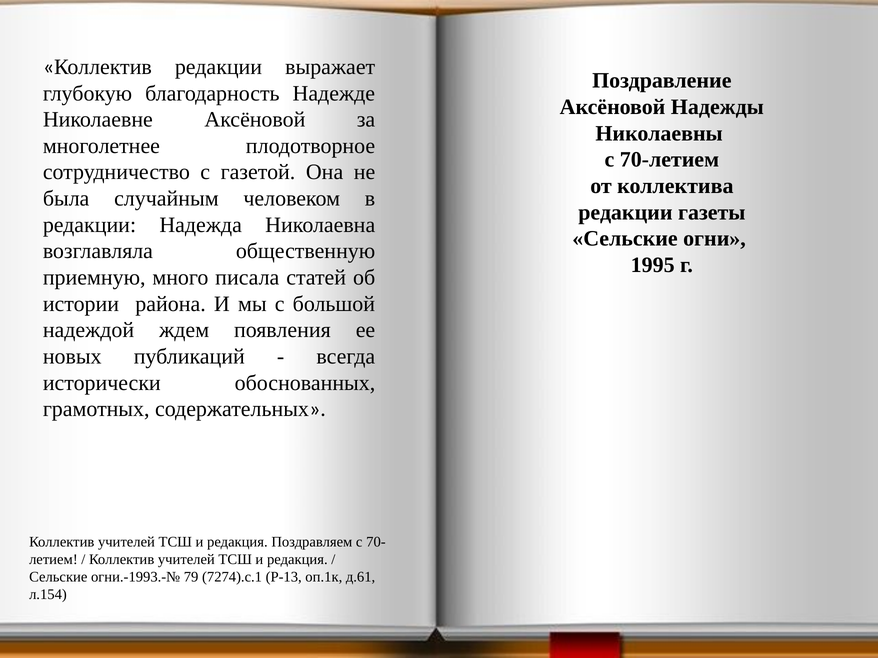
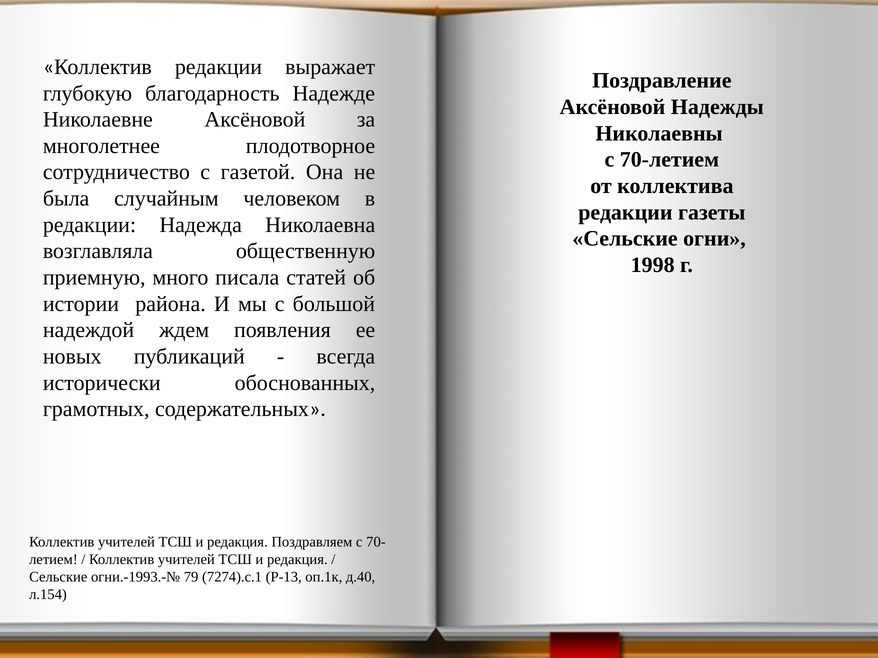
1995: 1995 -> 1998 (653, 265)
д.61: д.61 -> д.40 (361, 577)
